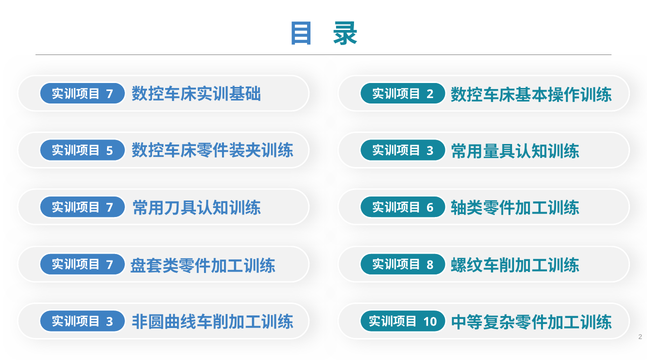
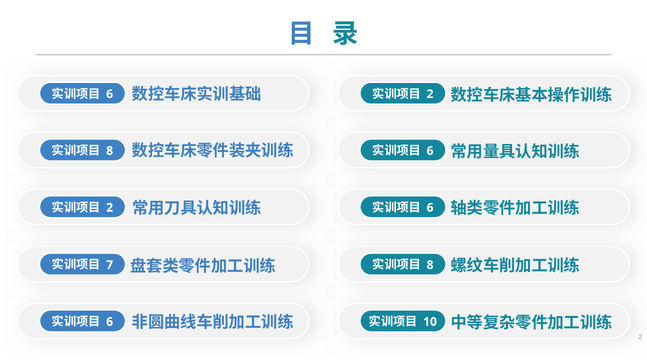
7: 7 -> 6 (110, 94)
5: 5 -> 8 (110, 151)
3: 3 -> 6 (430, 151)
7: 7 -> 2 (110, 208)
3: 3 -> 6 (110, 322)
